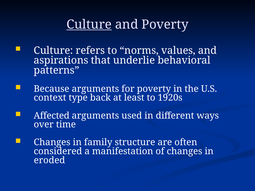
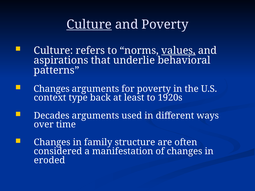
values underline: none -> present (178, 51)
Because: Because -> Changes (52, 89)
Affected: Affected -> Decades (52, 116)
